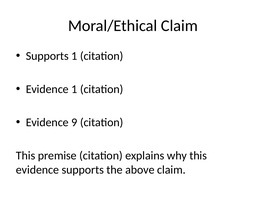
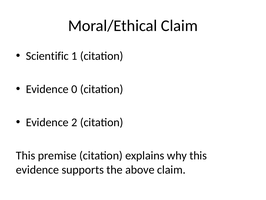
Supports: Supports -> Scientific (47, 56)
Evidence 1: 1 -> 0 (74, 89)
9: 9 -> 2 (74, 122)
